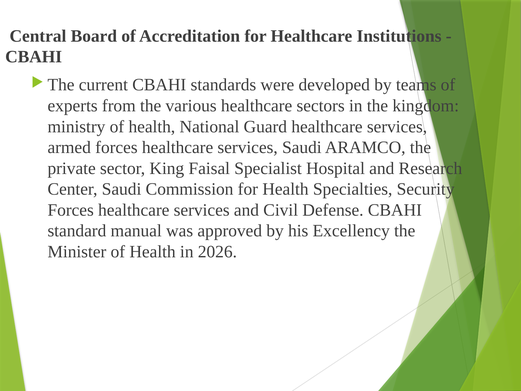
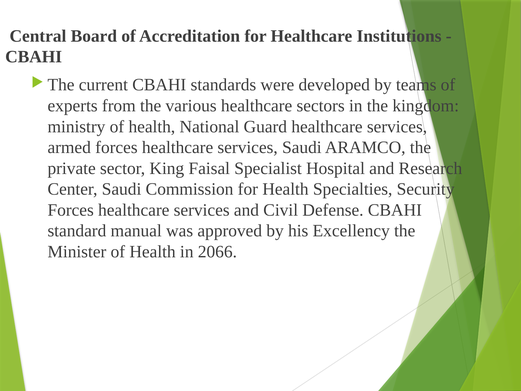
2026: 2026 -> 2066 (217, 252)
